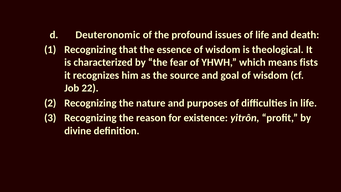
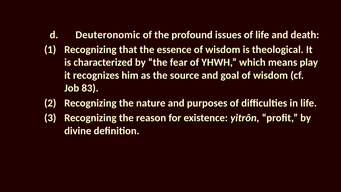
fists: fists -> play (309, 62)
22: 22 -> 83 (90, 88)
